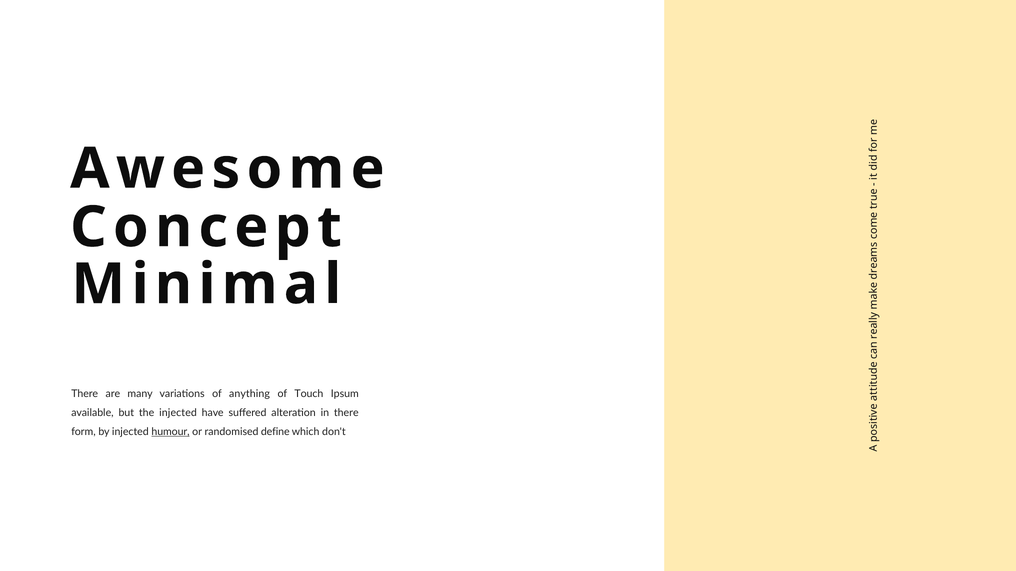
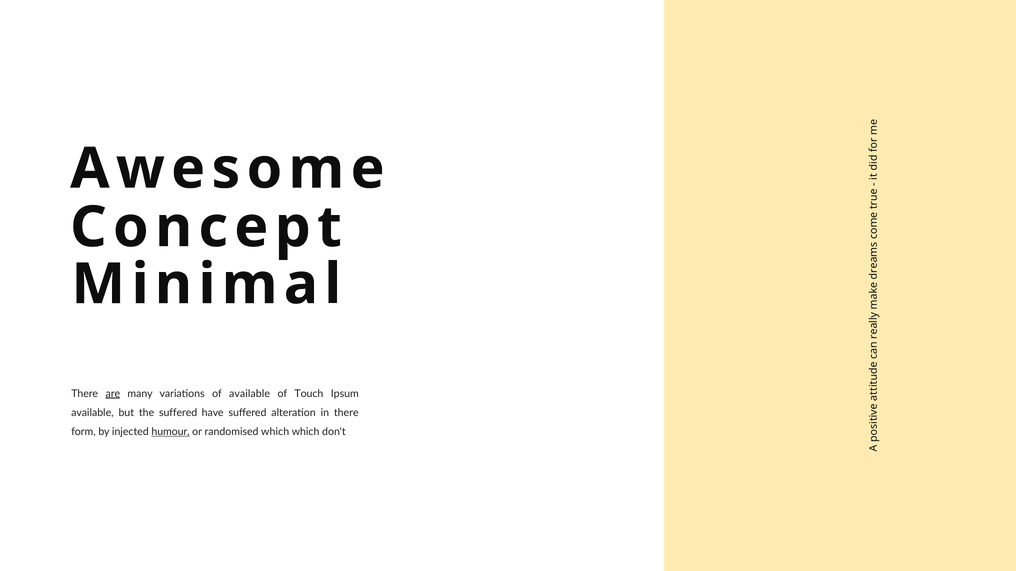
are underline: none -> present (113, 394)
of anything: anything -> available (250, 394)
the injected: injected -> suffered (178, 413)
randomised define: define -> which (275, 432)
